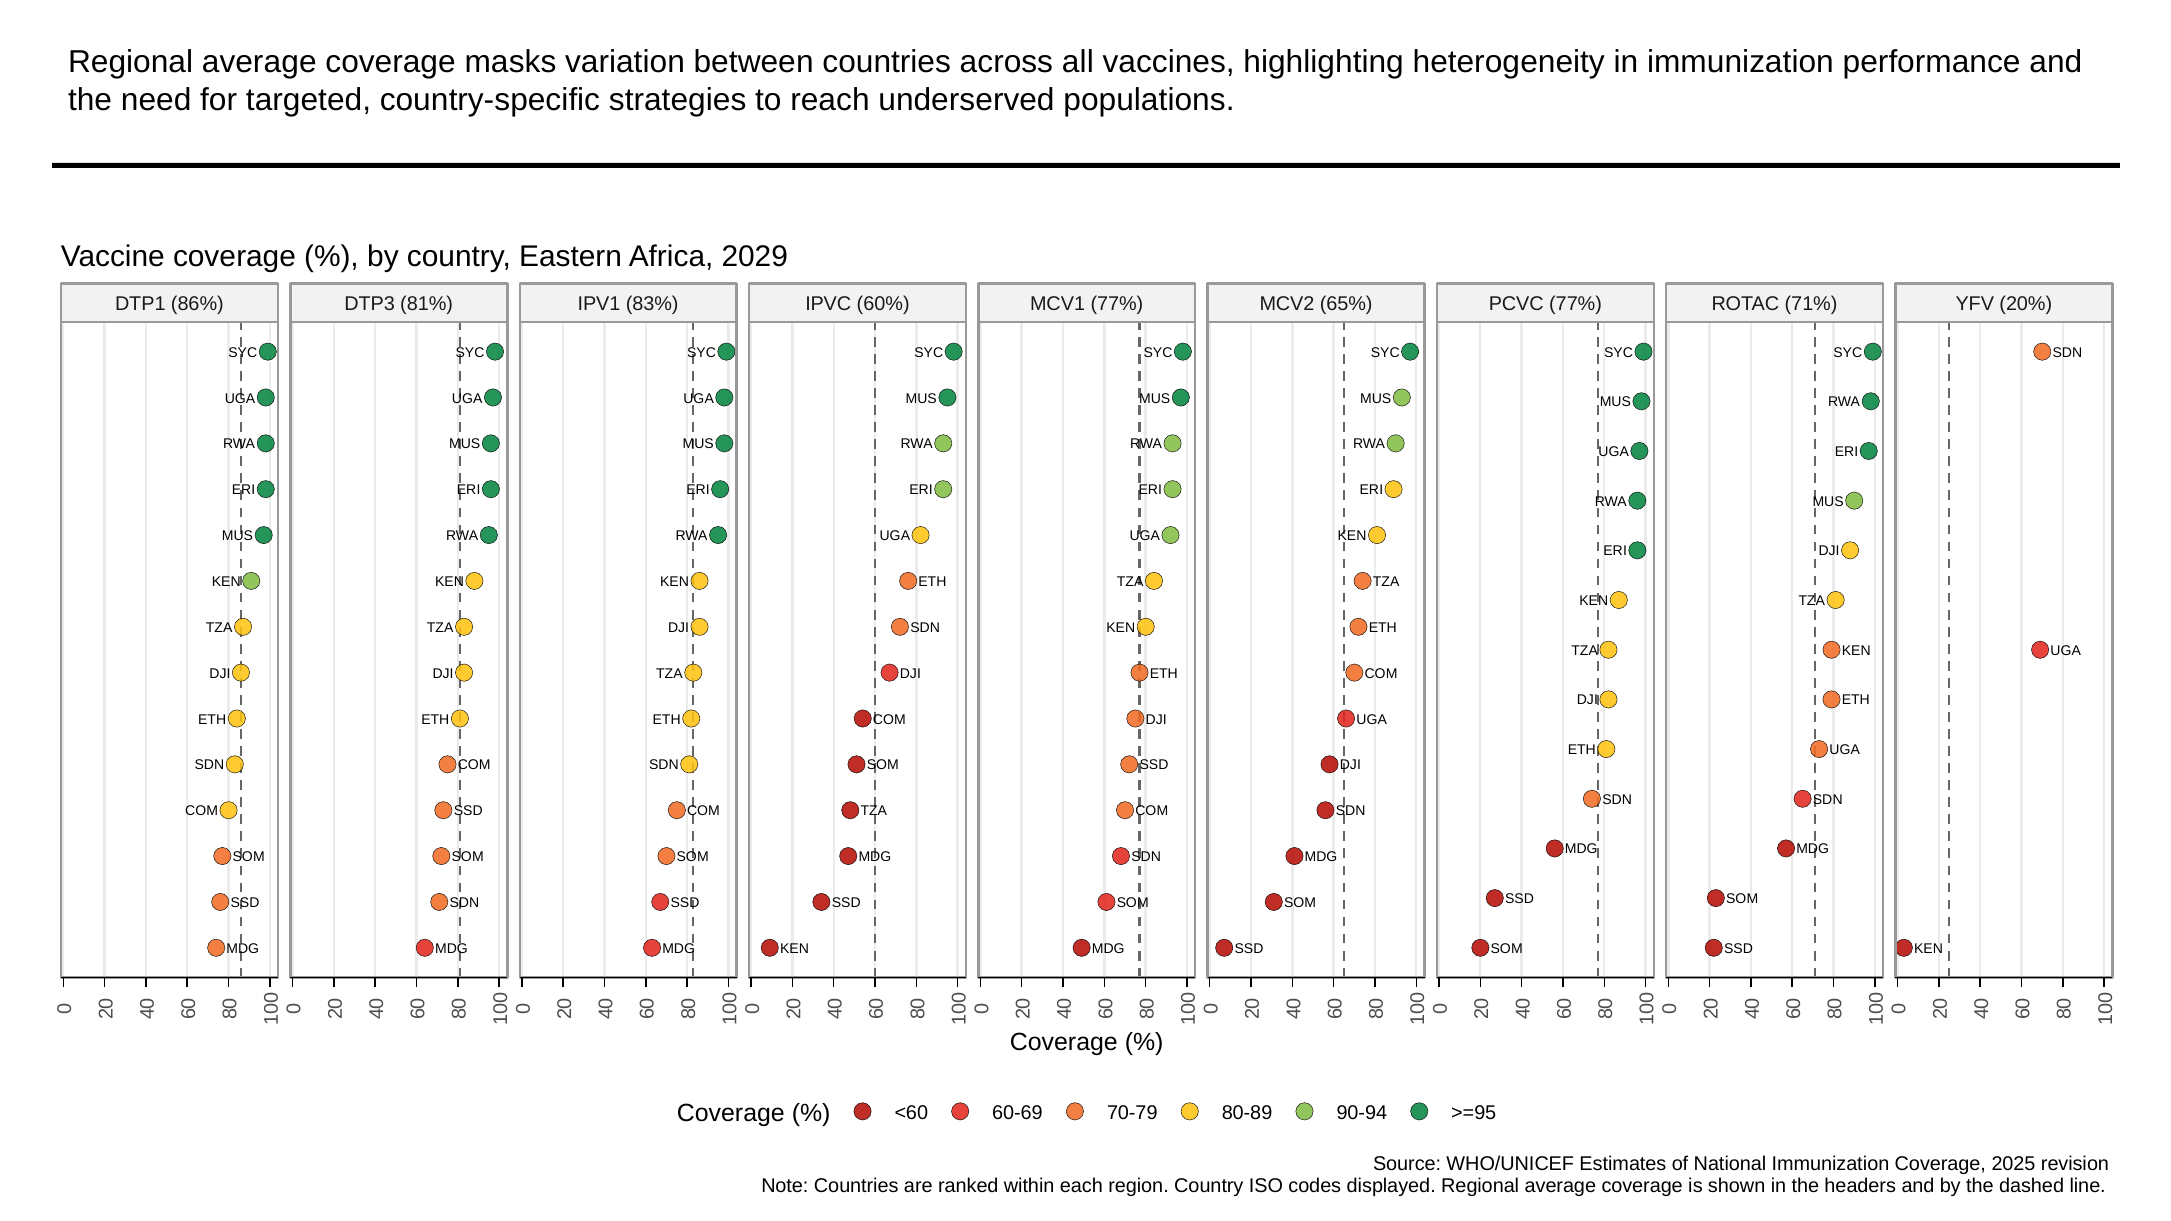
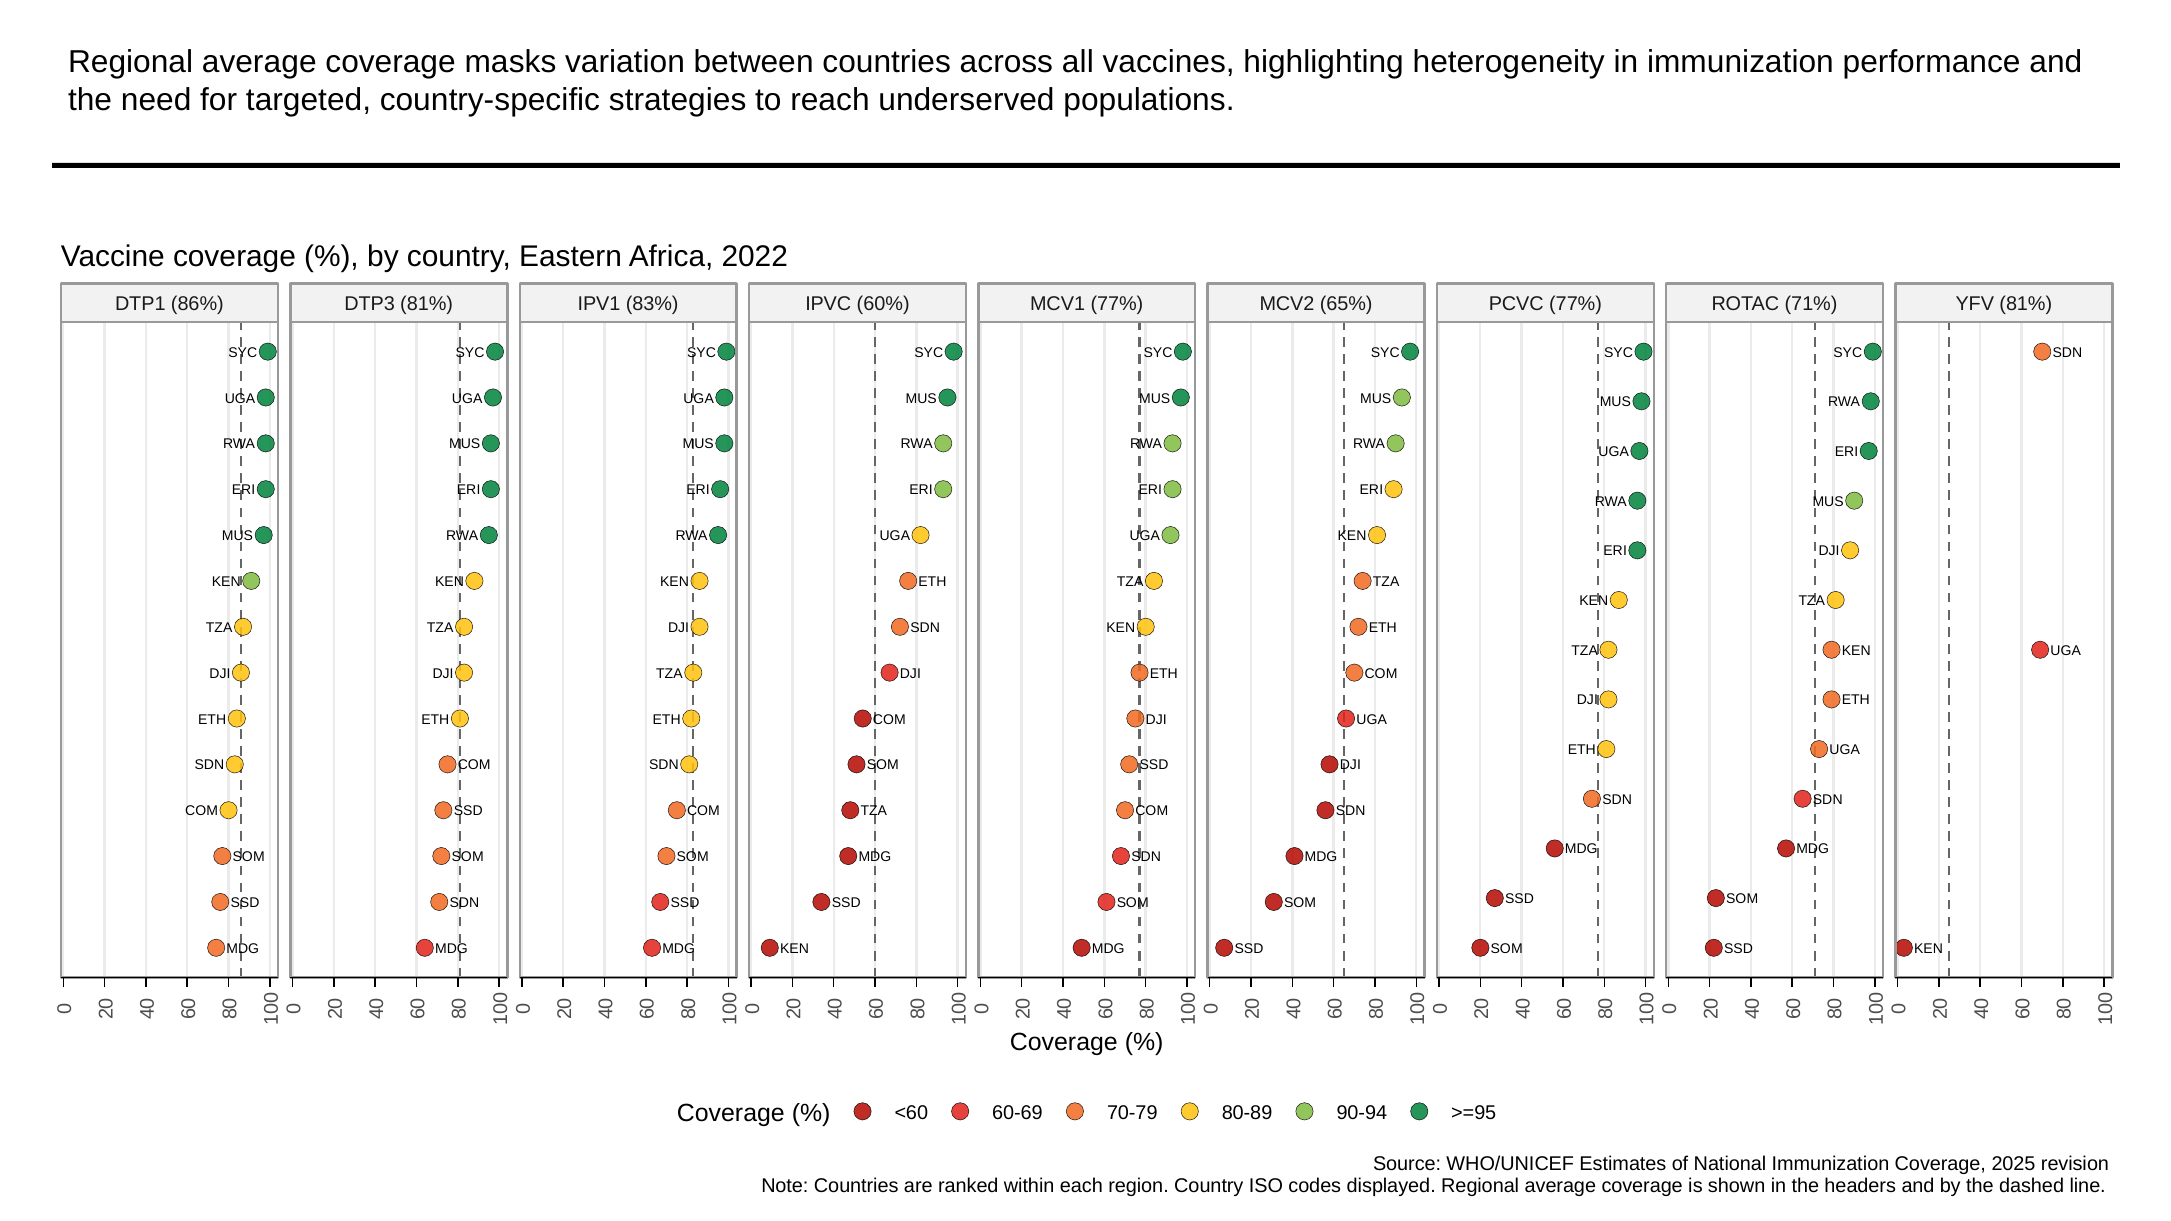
2029: 2029 -> 2022 (755, 256)
YFV 20%: 20% -> 81% (2026, 304)
